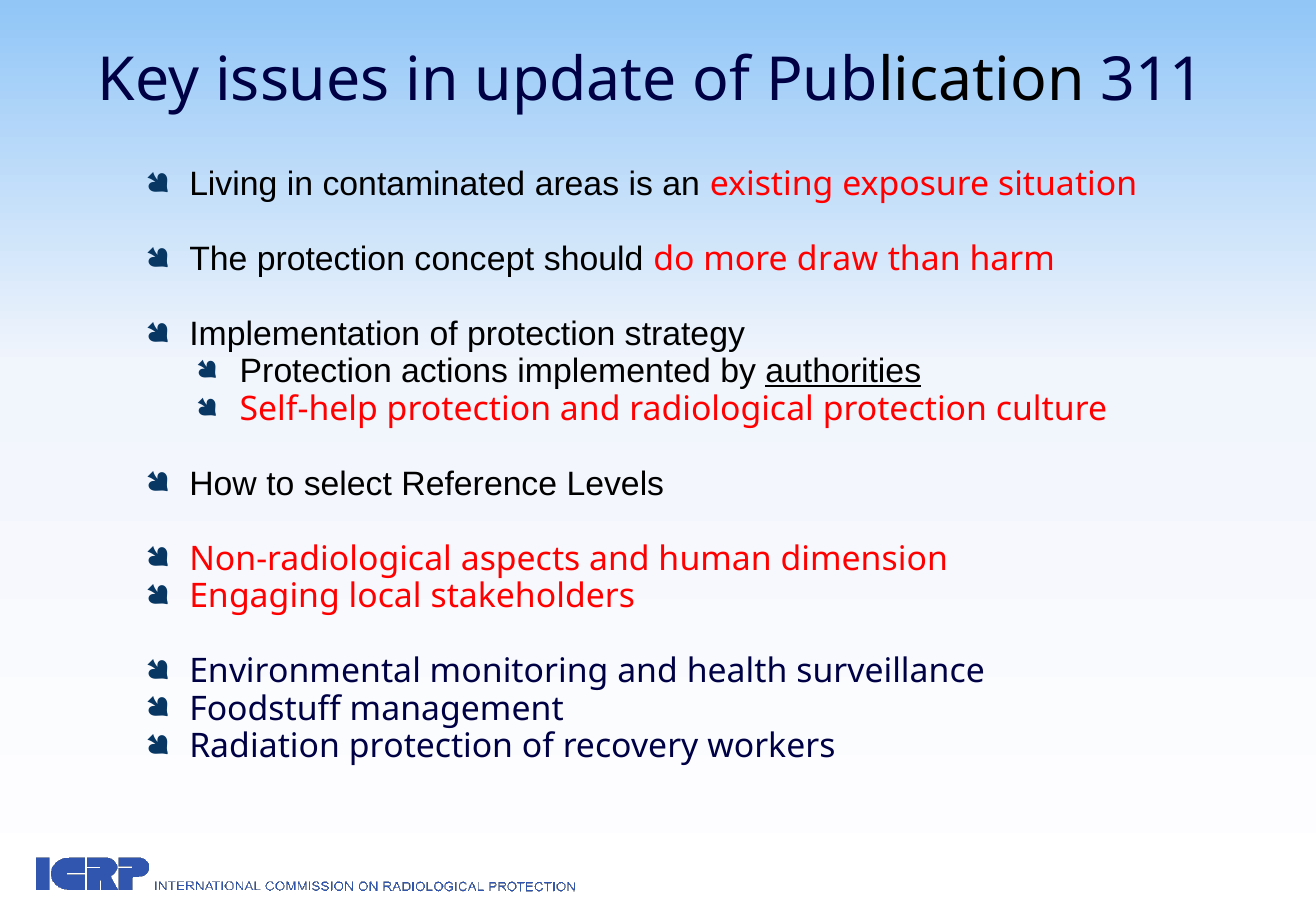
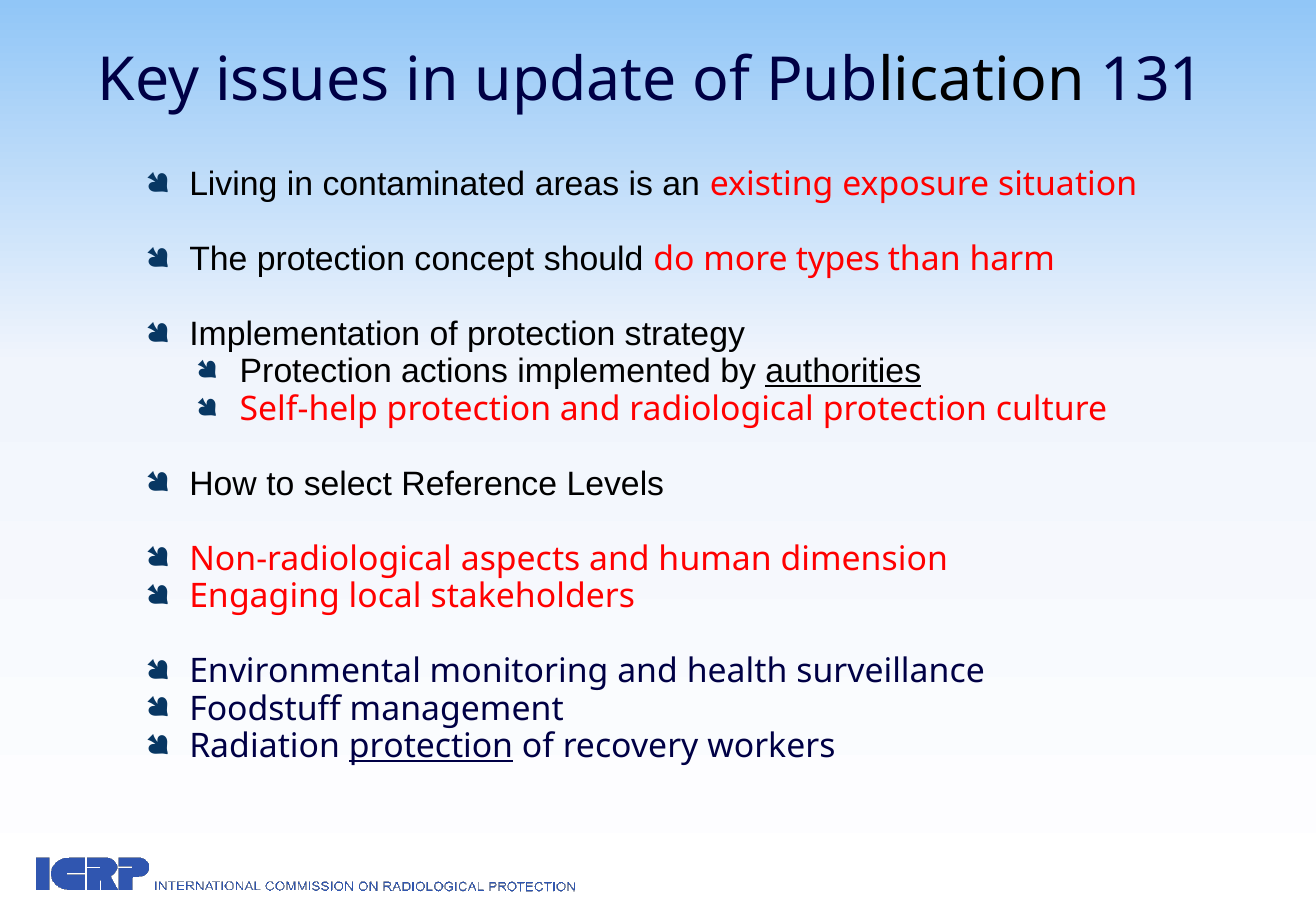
311: 311 -> 131 (1152, 80)
draw: draw -> types (838, 259)
protection underline: none -> present (431, 747)
